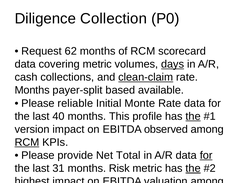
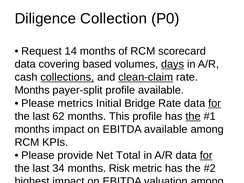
62: 62 -> 14 (71, 51)
covering metric: metric -> based (97, 64)
collections underline: none -> present (67, 77)
payer-split based: based -> profile (120, 90)
reliable: reliable -> metrics (75, 103)
Monte: Monte -> Bridge (140, 103)
for underline: none -> present (215, 103)
40: 40 -> 62 (59, 116)
version: version -> months (32, 129)
EBITDA observed: observed -> available (166, 129)
RCM underline: present -> none (27, 142)
31: 31 -> 34 (59, 168)
the underline: present -> none (193, 168)
